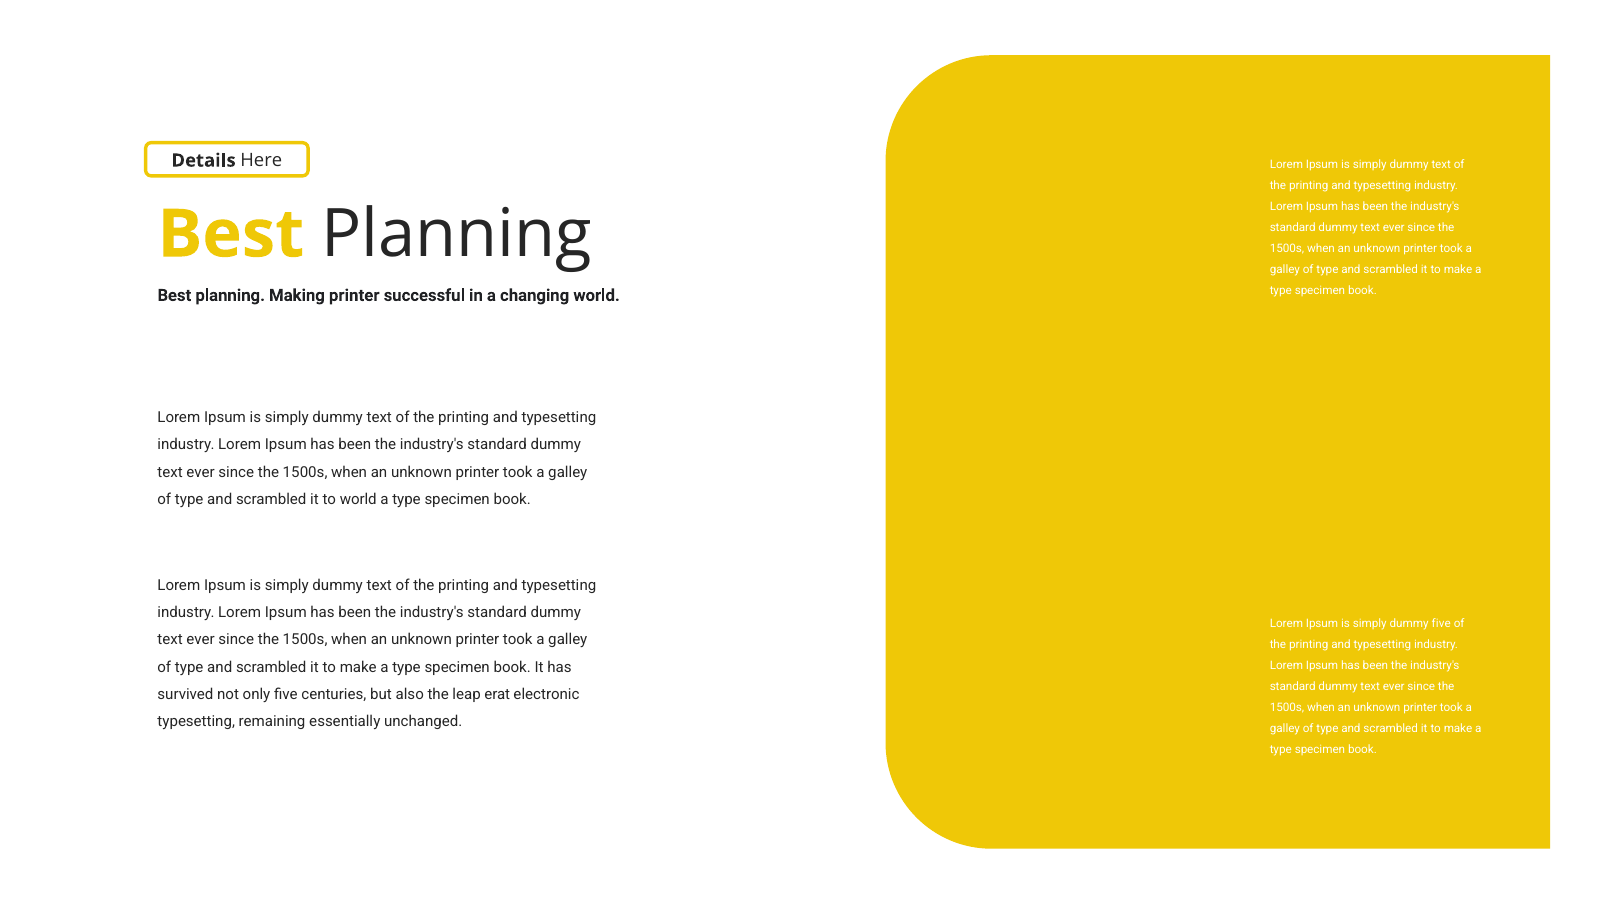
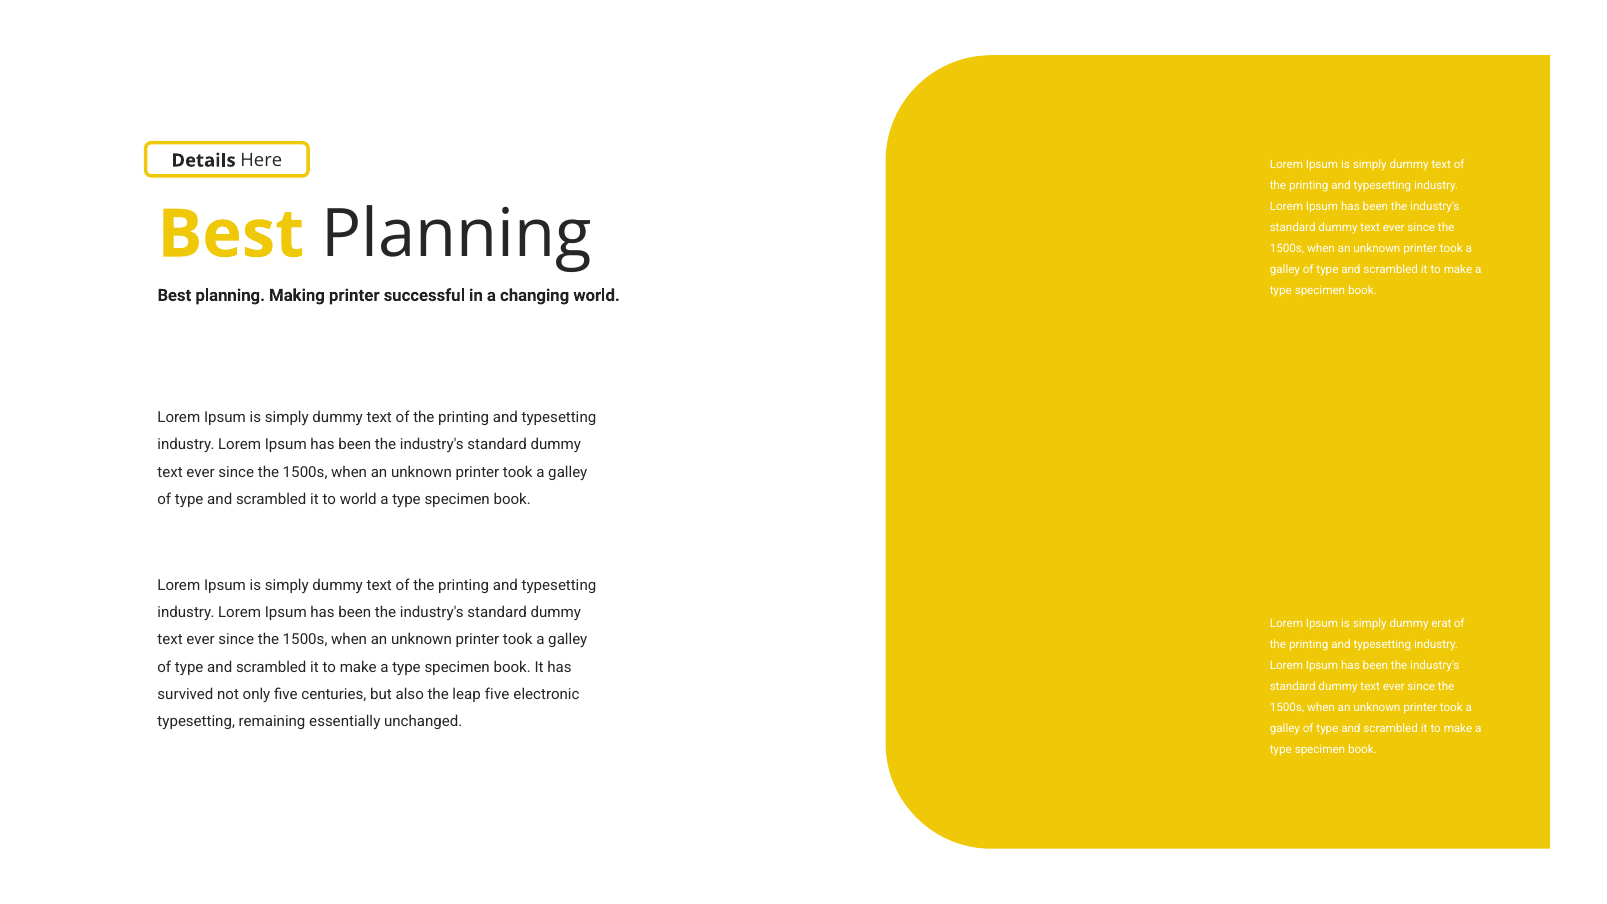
dummy five: five -> erat (1441, 623)
leap erat: erat -> five (497, 694)
